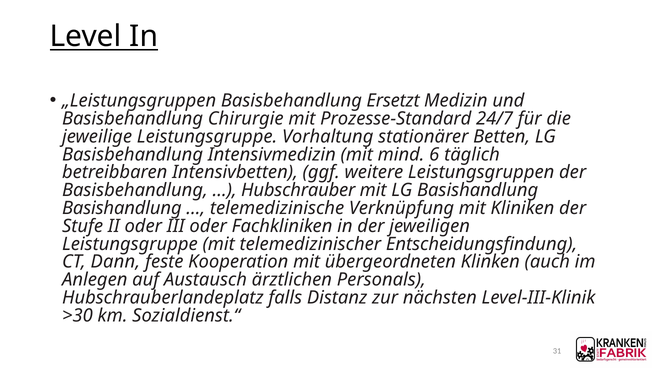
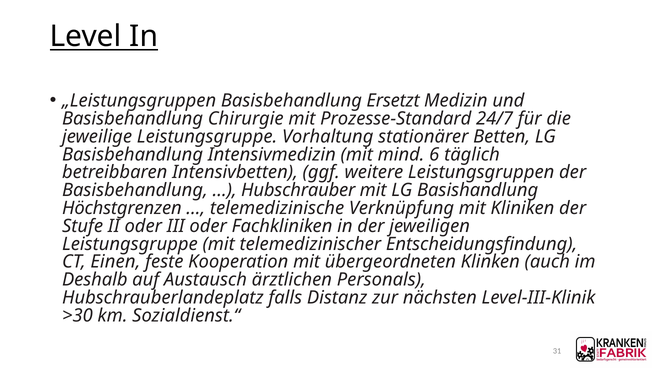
Basishandlung: Basishandlung -> Höchstgrenzen (122, 208)
Dann: Dann -> Einen (115, 262)
Anlegen: Anlegen -> Deshalb (95, 280)
